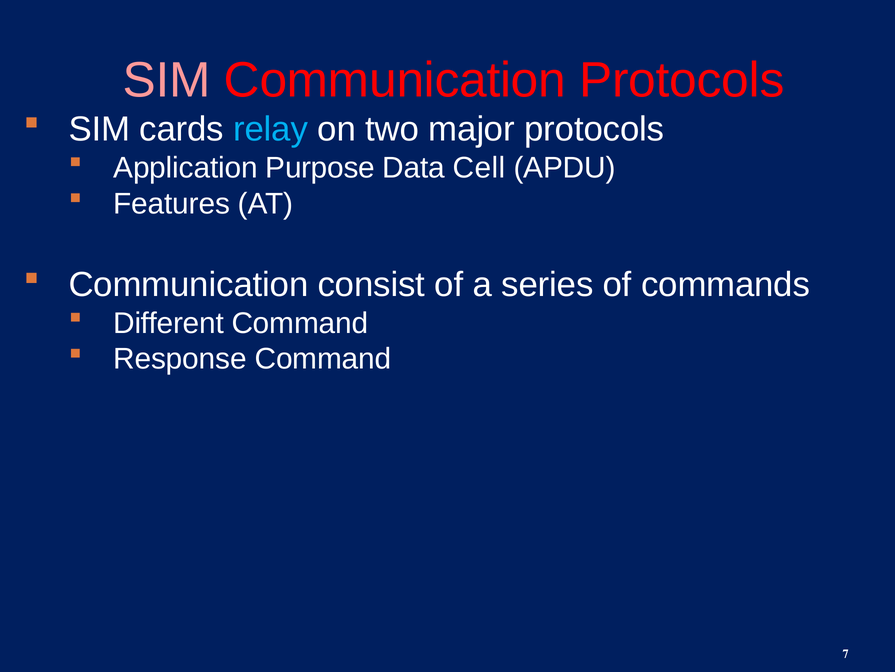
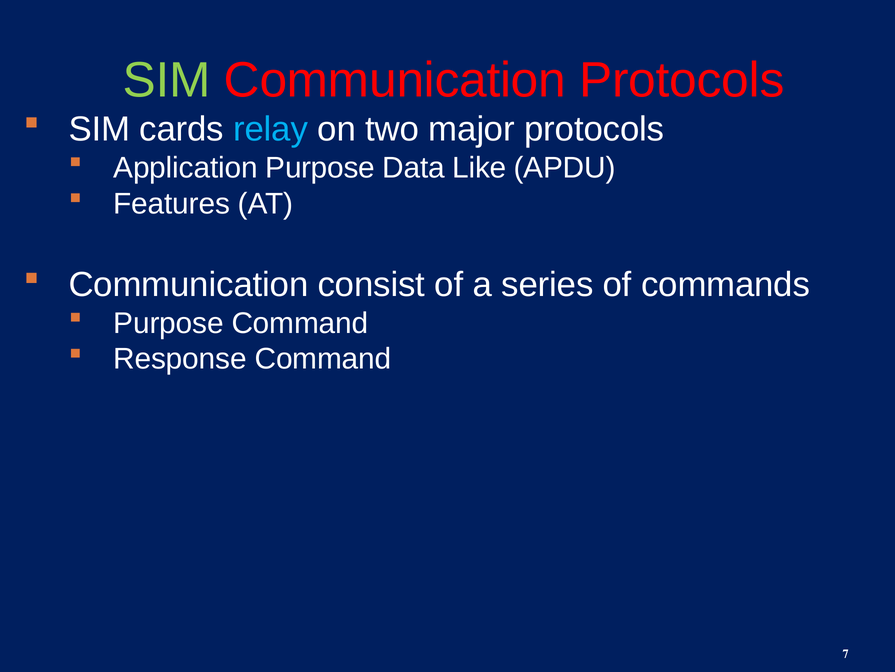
SIM colour: pink -> light green (167, 80)
Cell: Cell -> Like (479, 168)
Different: Different -> Purpose (168, 323)
